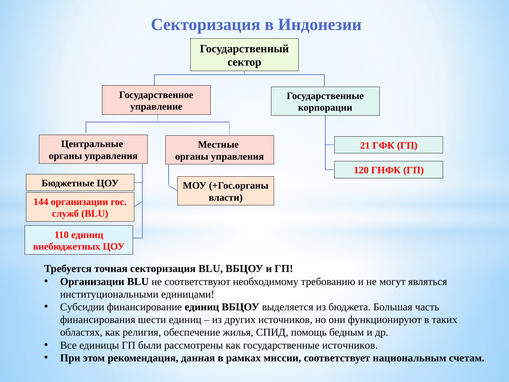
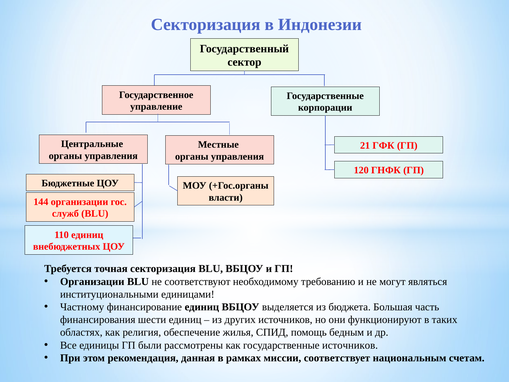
Субсидии: Субсидии -> Частному (82, 307)
